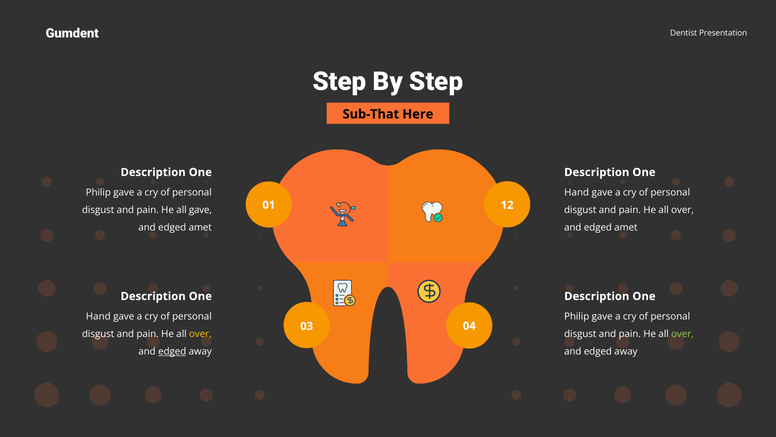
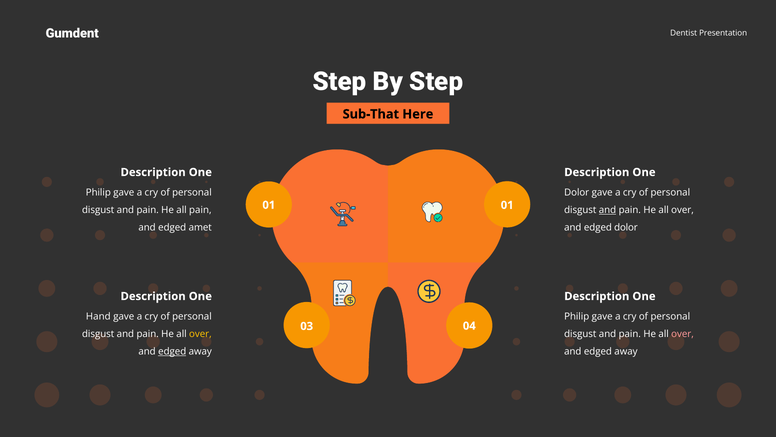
Hand: Hand -> Dolor (577, 192)
01 12: 12 -> 01 (507, 205)
all gave: gave -> pain (200, 210)
and underline: none -> present (607, 210)
amet: amet -> dolor (626, 227)
over colour: light green -> pink (683, 334)
